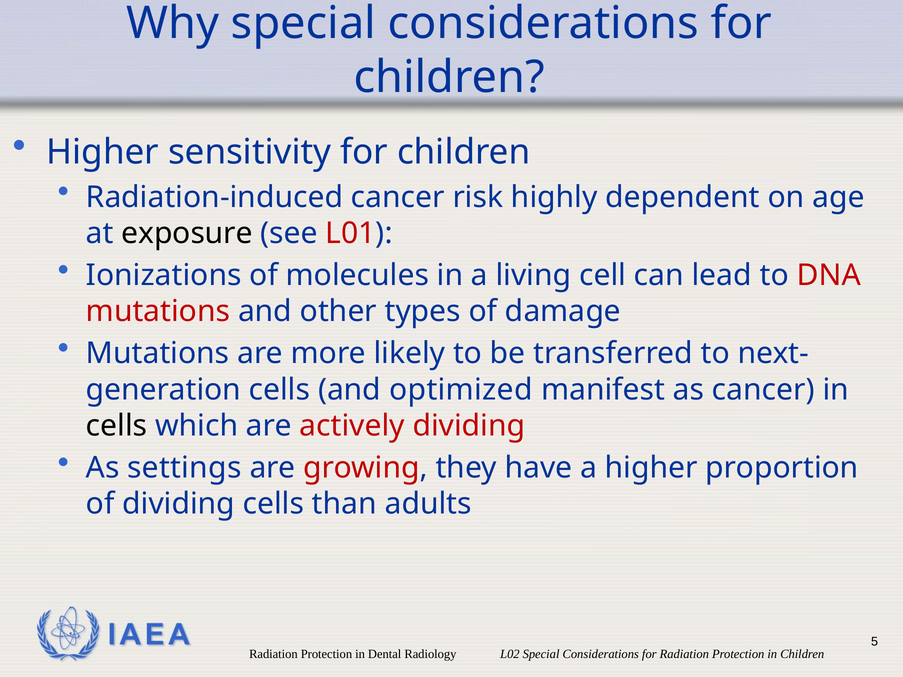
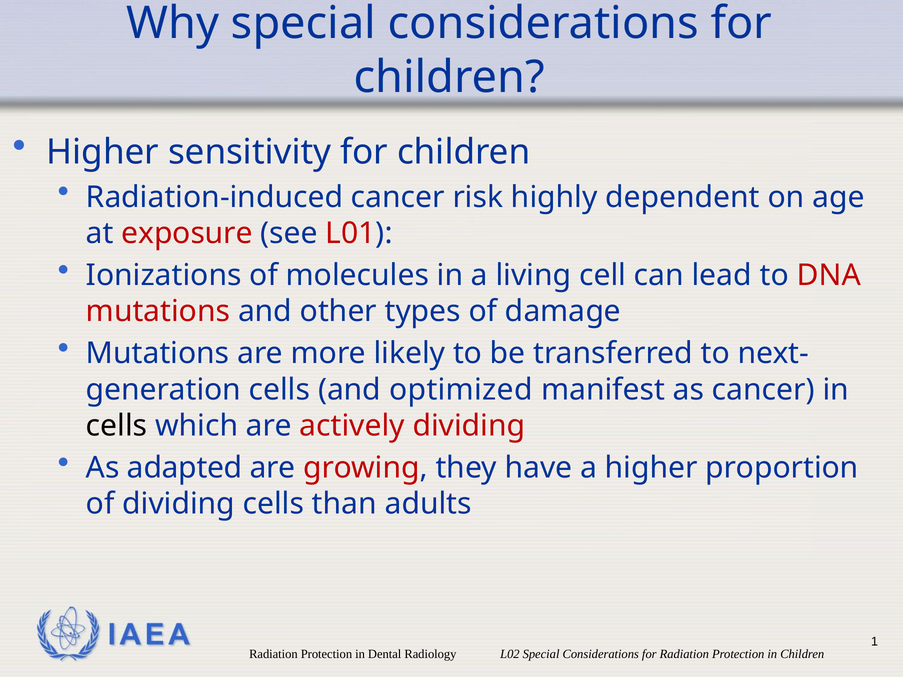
exposure colour: black -> red (187, 233)
settings: settings -> adapted (185, 468)
5: 5 -> 1 (875, 642)
